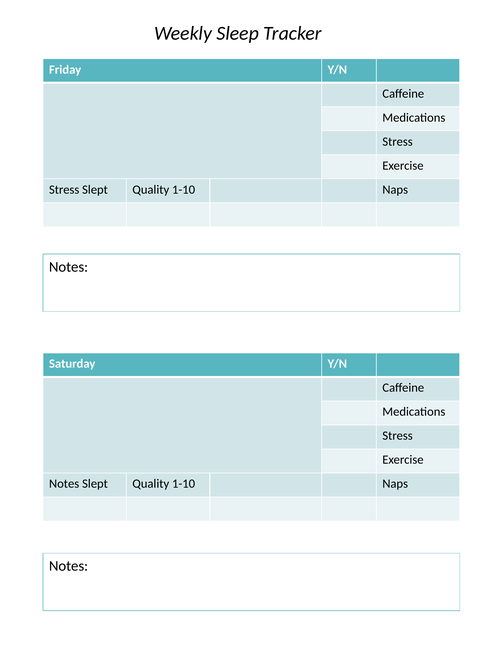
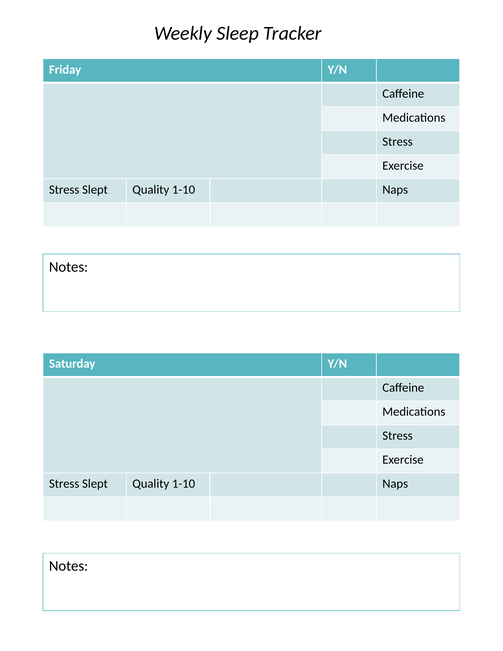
Notes: Notes -> Stress (64, 484)
